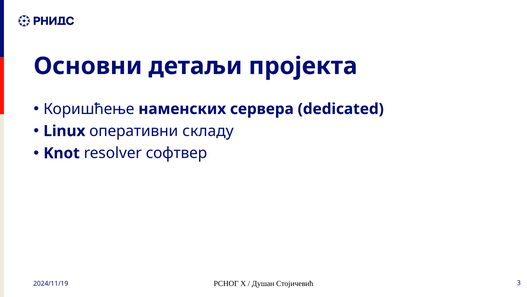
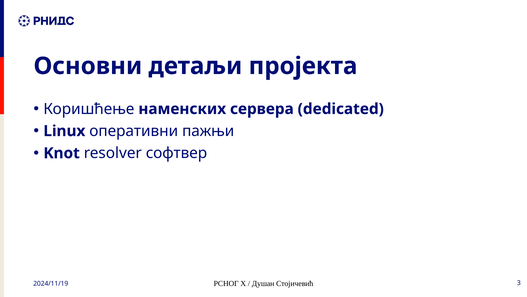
складу: складу -> пажњи (208, 131)
